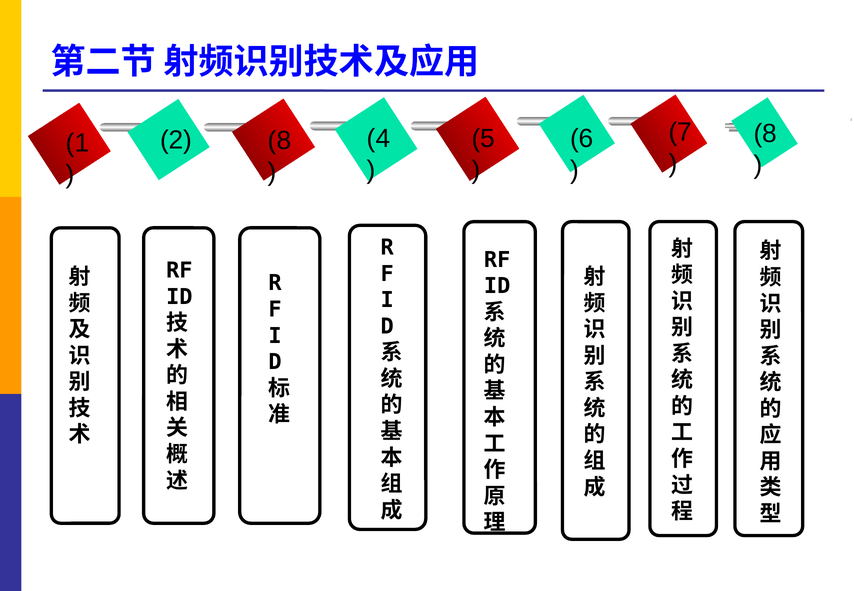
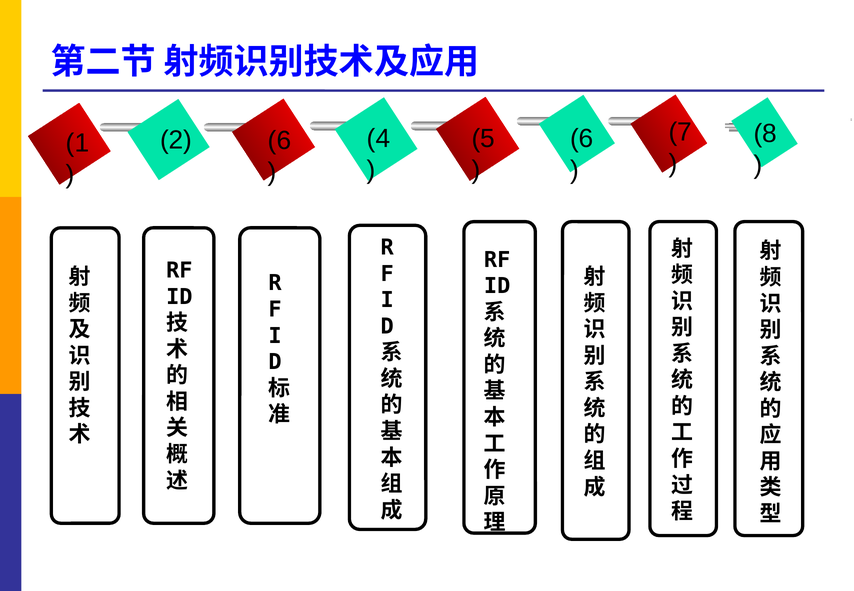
2 8: 8 -> 6 (280, 140)
